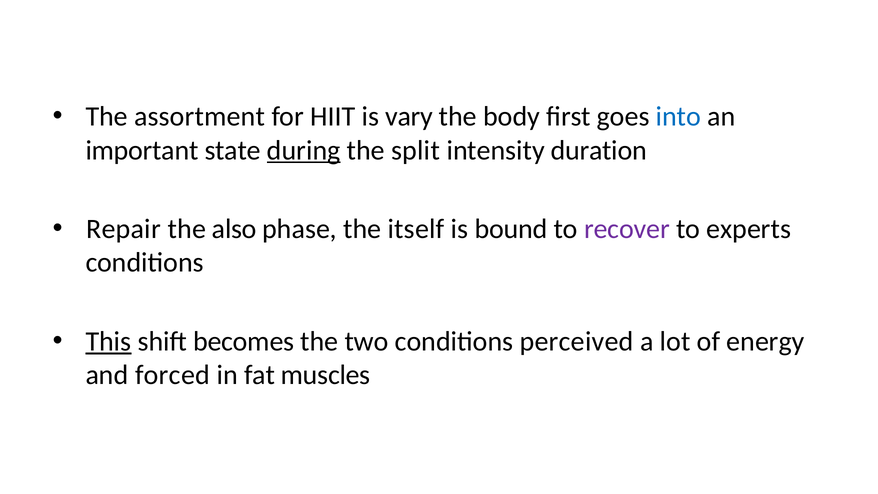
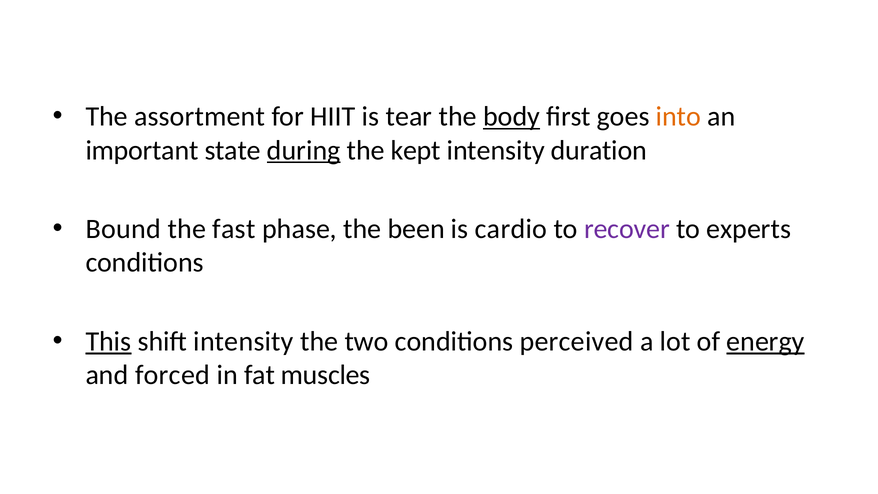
vary: vary -> tear (409, 117)
body underline: none -> present (512, 117)
into colour: blue -> orange (678, 117)
split: split -> kept (416, 150)
Repair: Repair -> Bound (123, 229)
also: also -> fast (234, 229)
itself: itself -> been (416, 229)
bound: bound -> cardio (511, 229)
shift becomes: becomes -> intensity (243, 341)
energy underline: none -> present (765, 341)
